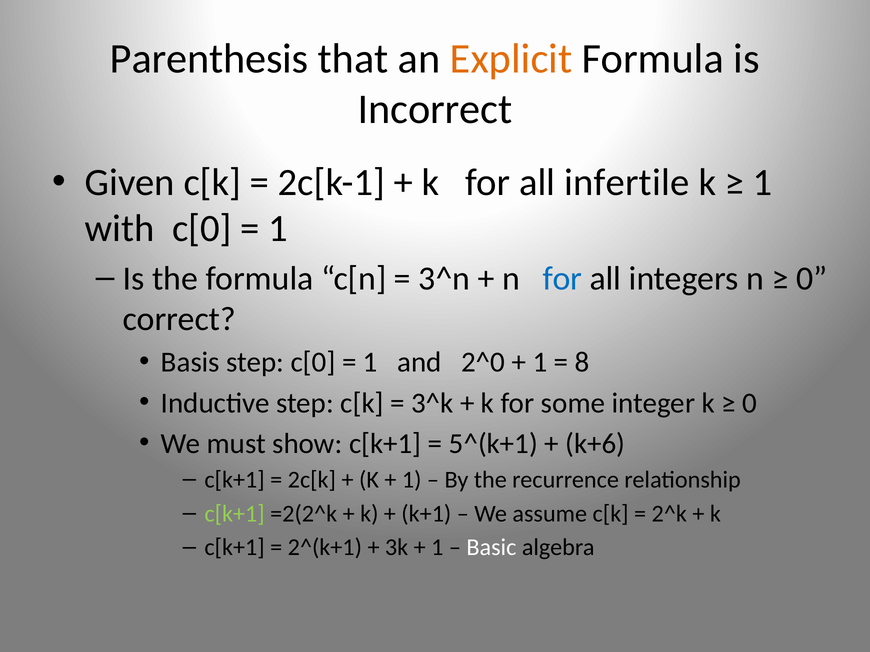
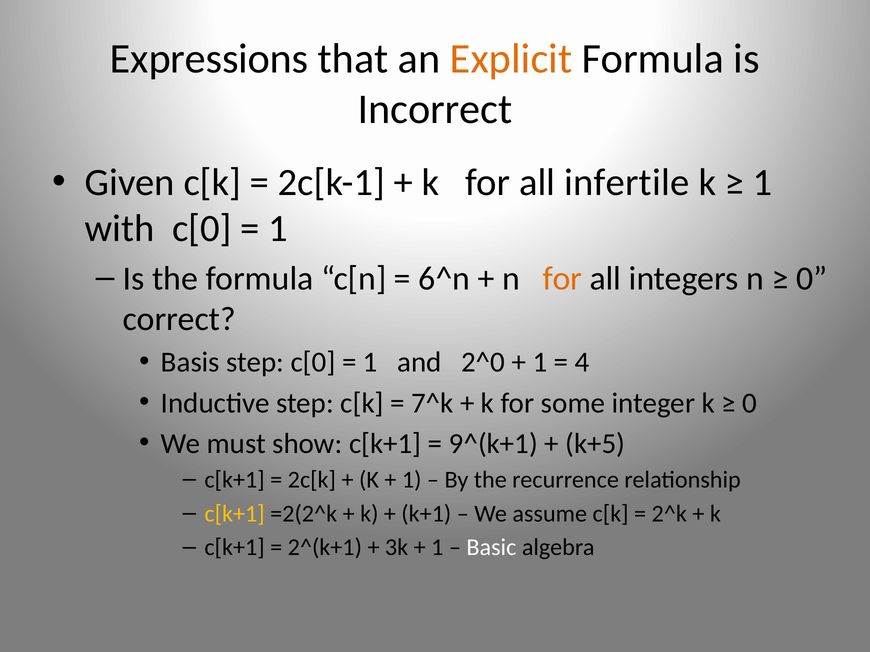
Parenthesis: Parenthesis -> Expressions (209, 59)
3^n: 3^n -> 6^n (444, 279)
for colour: blue -> orange (562, 279)
8: 8 -> 4 (582, 363)
3^k: 3^k -> 7^k (432, 403)
5^(k+1: 5^(k+1 -> 9^(k+1 (493, 444)
k+6: k+6 -> k+5 (595, 444)
c[k+1 colour: light green -> yellow (235, 514)
